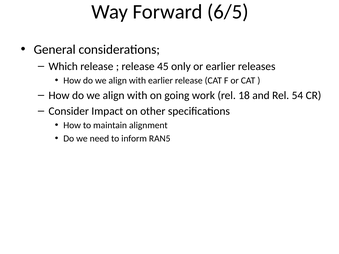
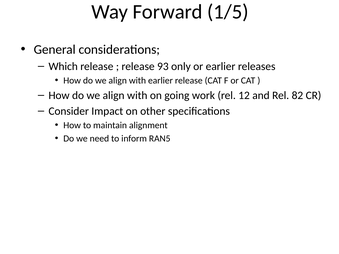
6/5: 6/5 -> 1/5 (228, 12)
45: 45 -> 93 (163, 66)
18: 18 -> 12 (244, 95)
54: 54 -> 82 (297, 95)
